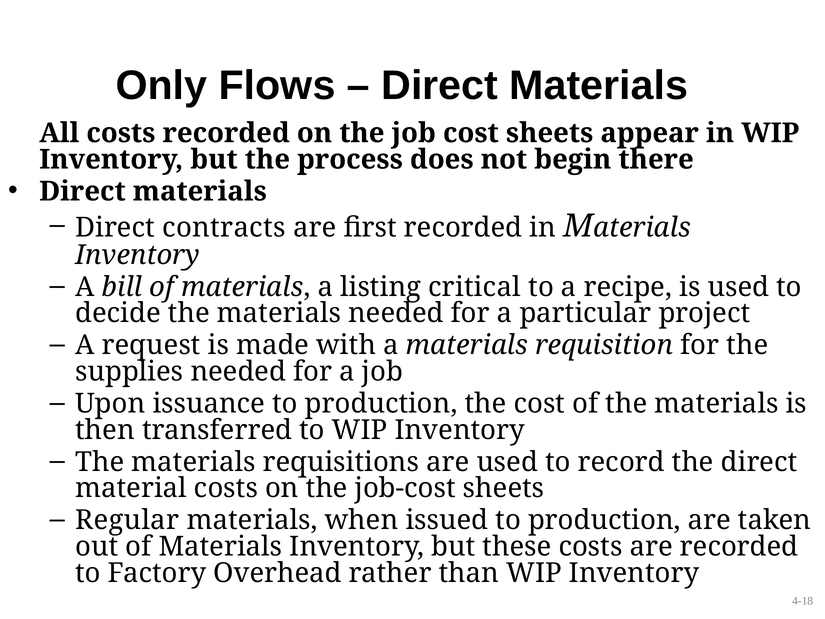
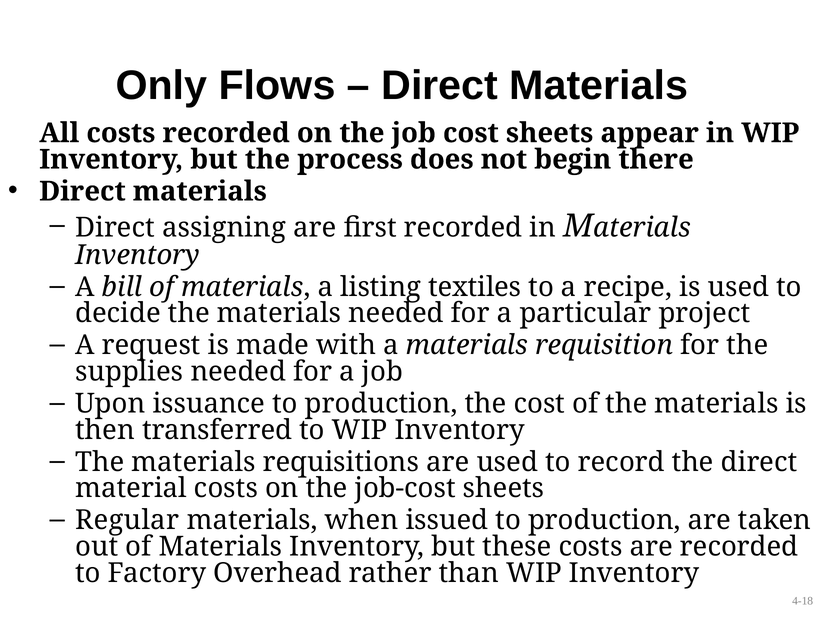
contracts: contracts -> assigning (224, 228)
critical: critical -> textiles (475, 287)
